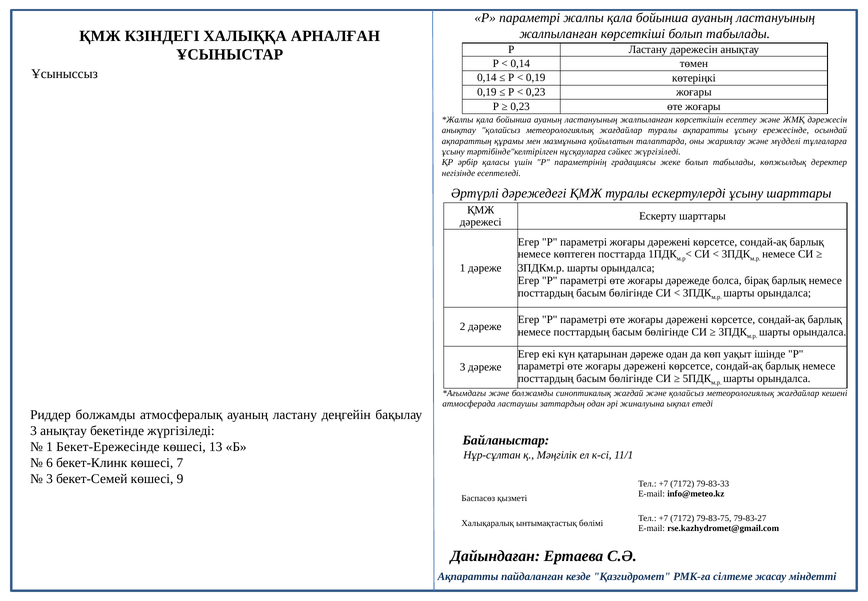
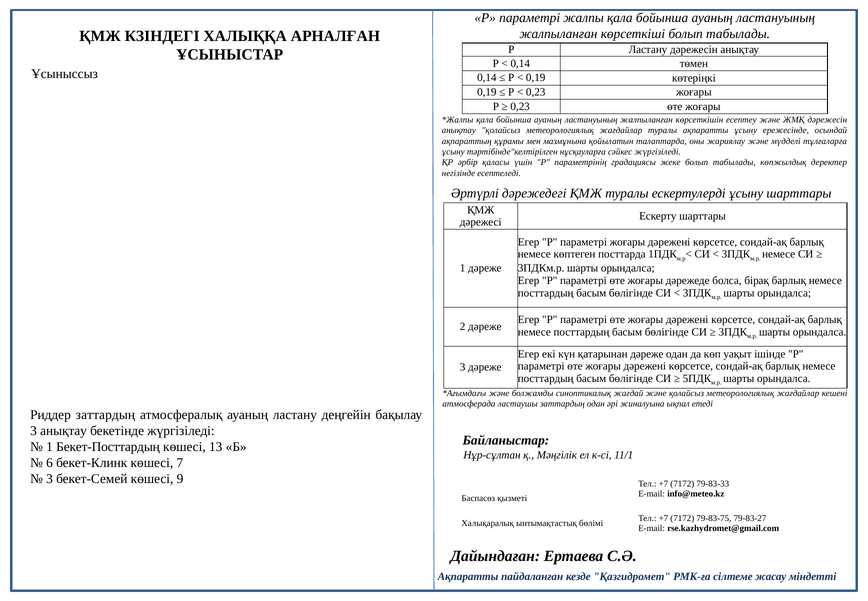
Риддер болжамды: болжамды -> заттардың (105, 415)
Бекет-Ережесінде: Бекет-Ережесінде -> Бекет-Посттардың (108, 447)
